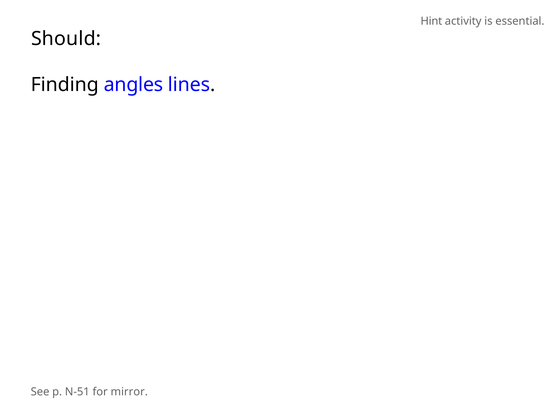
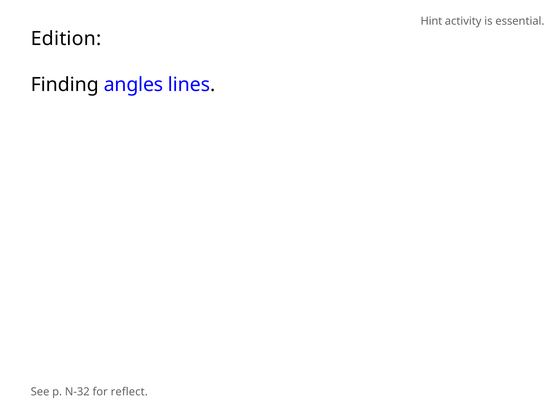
Should: Should -> Edition (66, 39)
N-51: N-51 -> N-32 (77, 391)
mirror: mirror -> reflect (129, 391)
